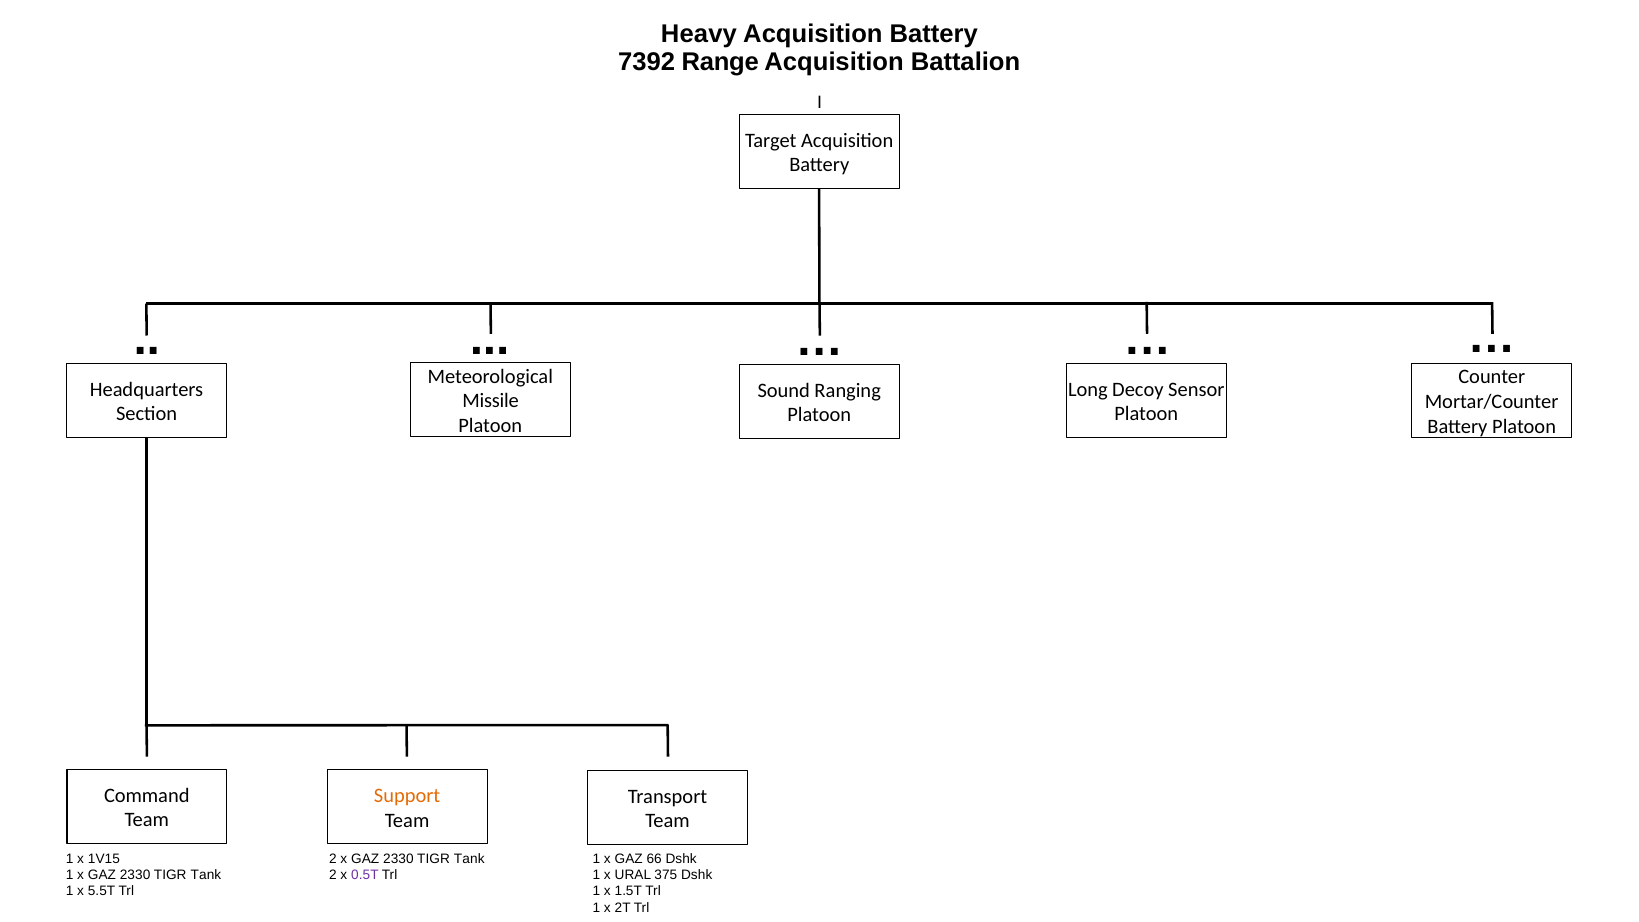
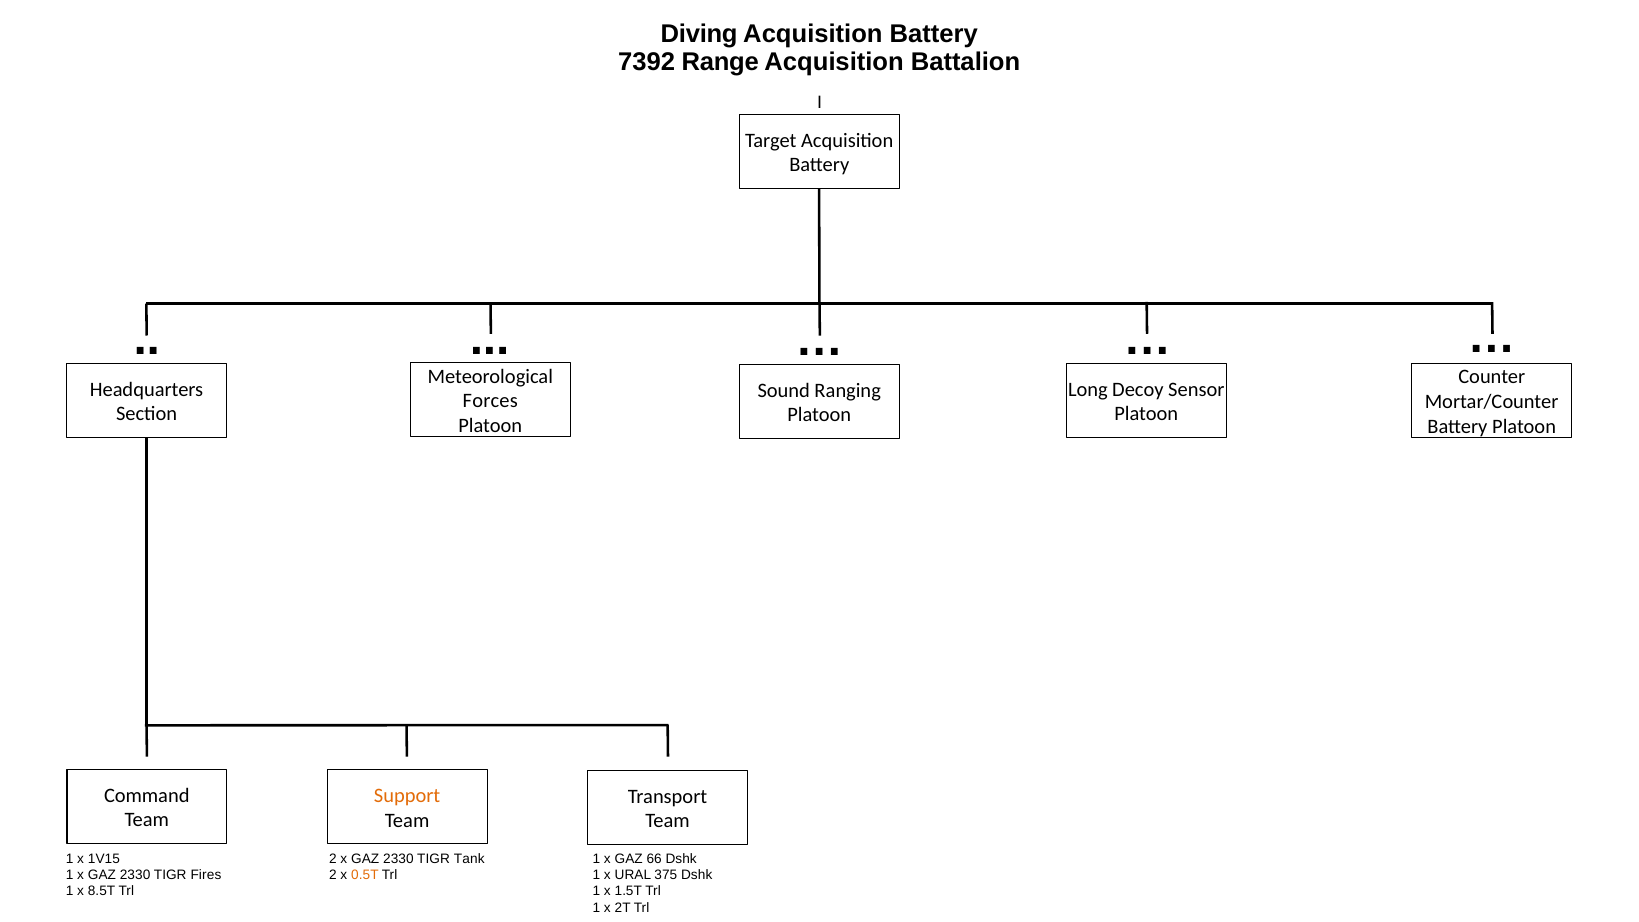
Heavy: Heavy -> Diving (699, 34)
Missile: Missile -> Forces (490, 401)
Tank: Tank -> Fires (206, 875)
0.5T colour: purple -> orange (365, 875)
5.5T: 5.5T -> 8.5T (102, 891)
